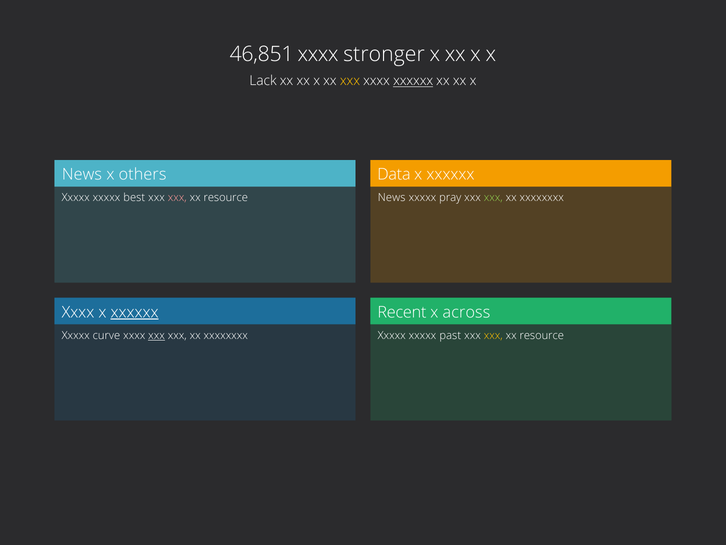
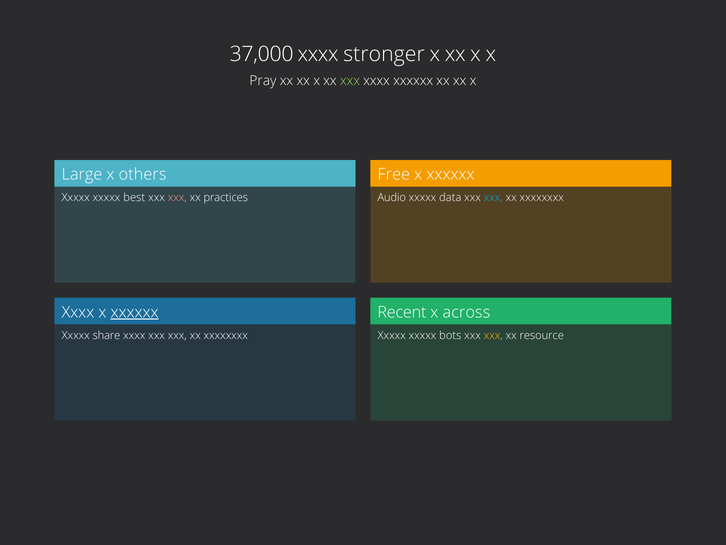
46,851: 46,851 -> 37,000 (262, 54)
Lack: Lack -> Pray (263, 81)
xxx colour: yellow -> light green (350, 81)
xxxxxx underline: present -> none (413, 81)
News: News -> Large (82, 174)
Data: Data -> Free (394, 174)
resource: resource -> practices (226, 198)
News: News -> Audio (392, 198)
pray: pray -> data (450, 198)
xxx colour: light green -> light blue (493, 198)
curve: curve -> share (106, 335)
xxx underline: present -> none (157, 335)
past: past -> bots (450, 335)
